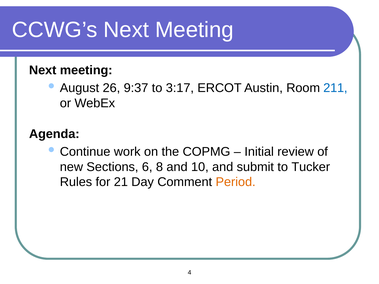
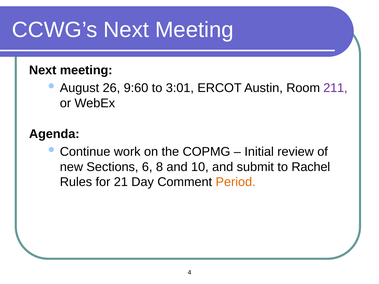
9:37: 9:37 -> 9:60 (136, 88)
3:17: 3:17 -> 3:01 (180, 88)
211 colour: blue -> purple (335, 88)
Tucker: Tucker -> Rachel (311, 167)
